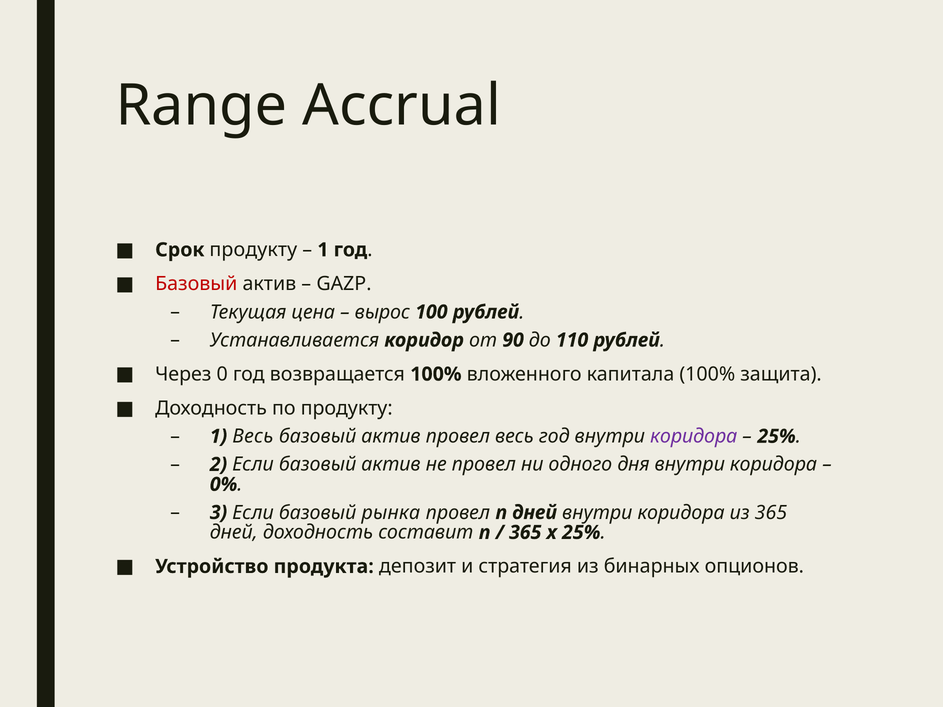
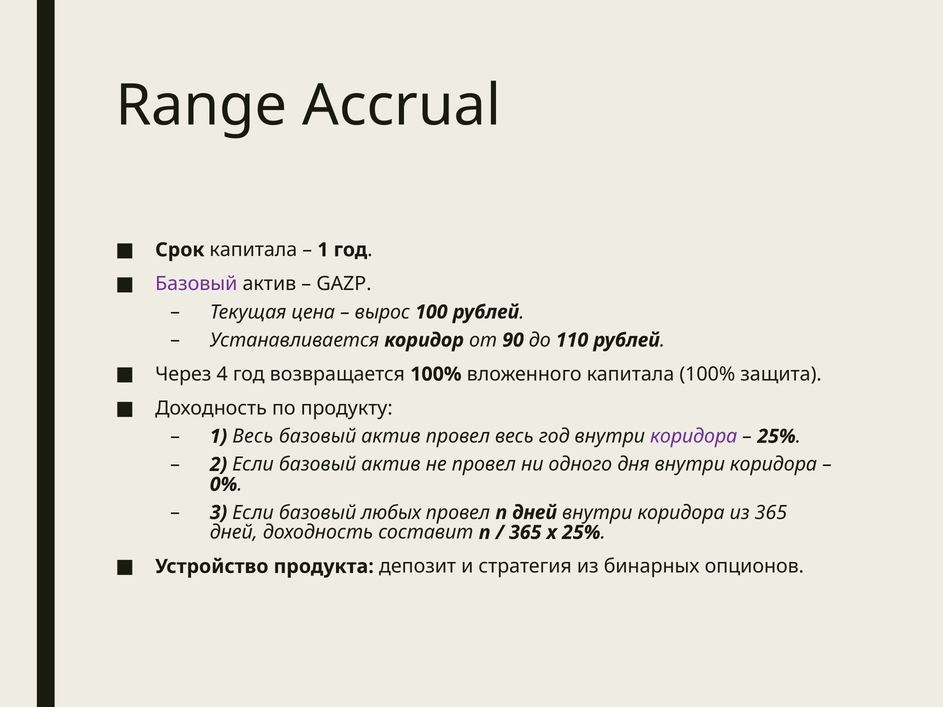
Срок продукту: продукту -> капитала (253, 250)
Базовый colour: red -> purple (196, 284)
0: 0 -> 4 (222, 374)
рынка: рынка -> любых (391, 513)
